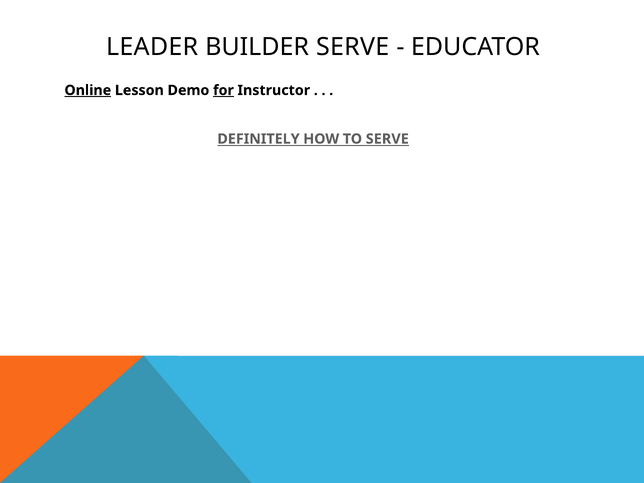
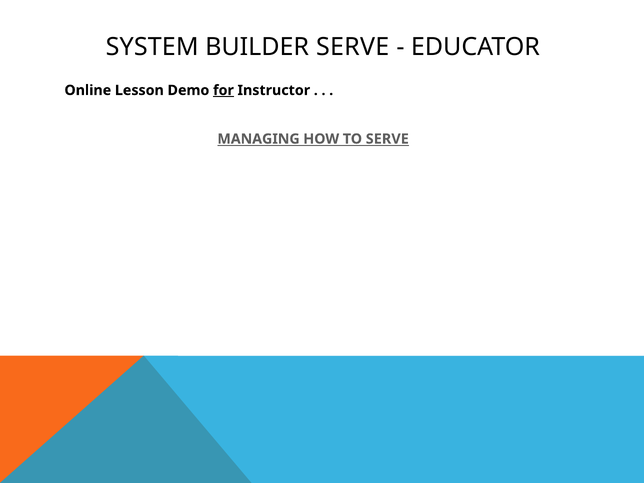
LEADER: LEADER -> SYSTEM (152, 47)
Online underline: present -> none (88, 90)
DEFINITELY: DEFINITELY -> MANAGING (259, 139)
